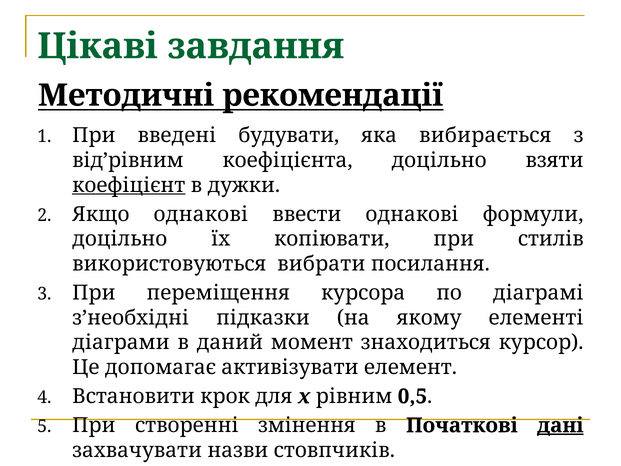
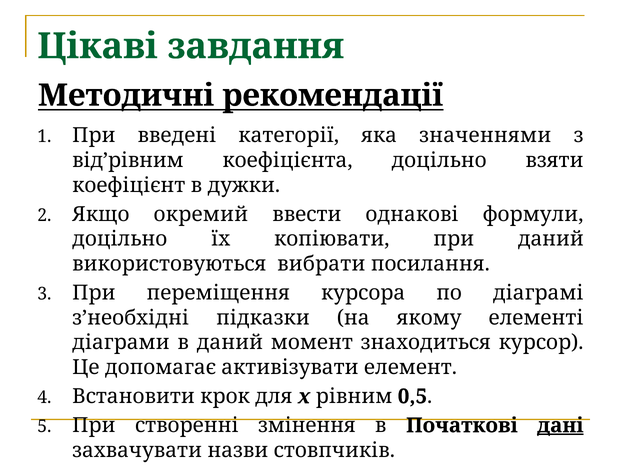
будувати: будувати -> категорії (289, 135)
вибирається: вибирається -> значеннями (485, 135)
коефіцієнт underline: present -> none (129, 185)
Якщо однакові: однакові -> окремий (201, 214)
при стилів: стилів -> даний (551, 239)
